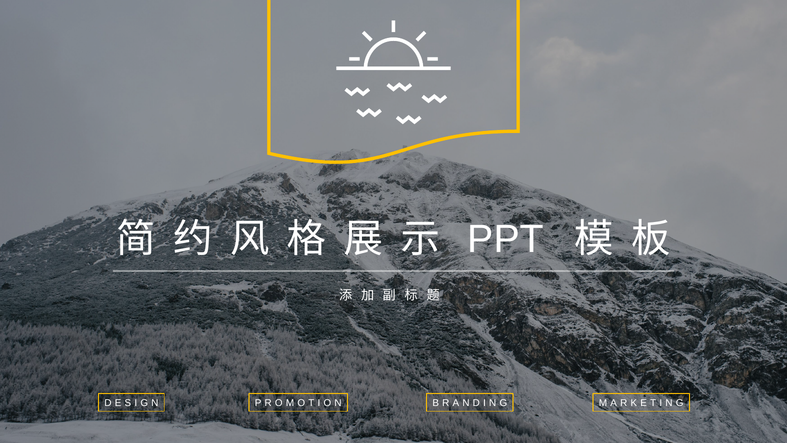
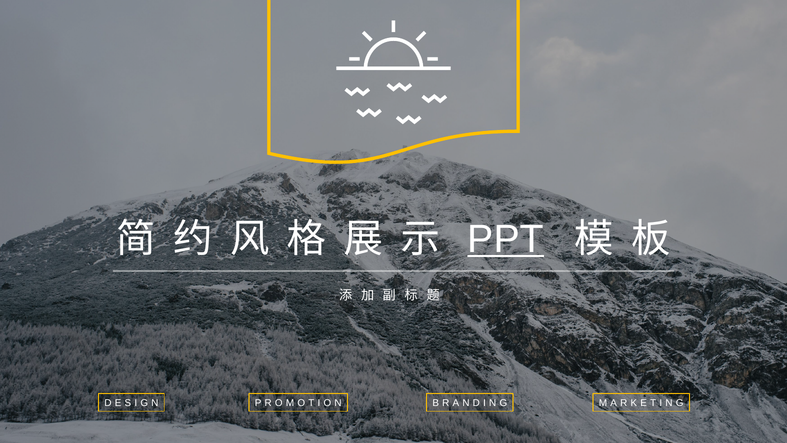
PPT underline: none -> present (506, 239)
